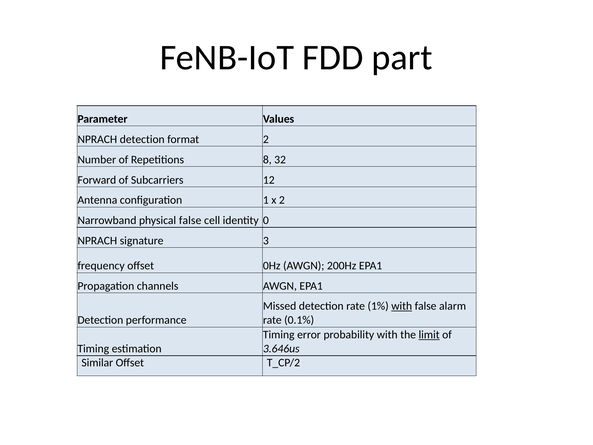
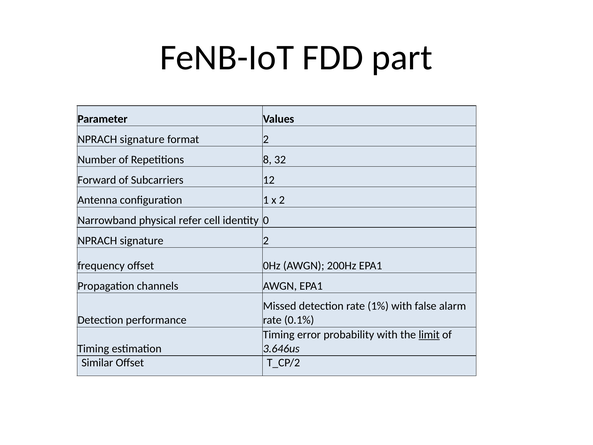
detection: detection -> signature (142, 139)
physical false: false -> refer (190, 220)
signature 3: 3 -> 2 (266, 241)
with underline: present -> none (402, 306)
